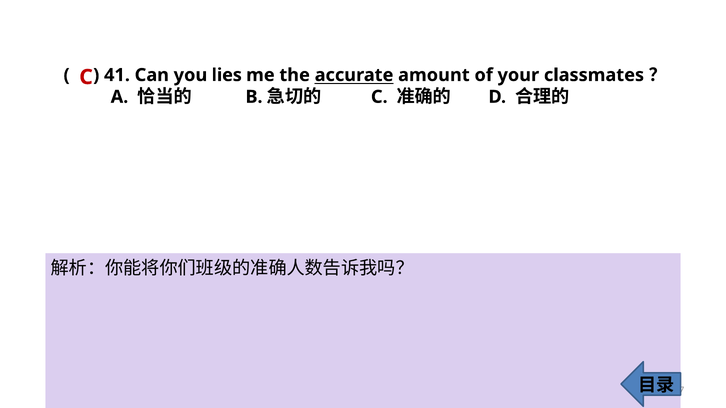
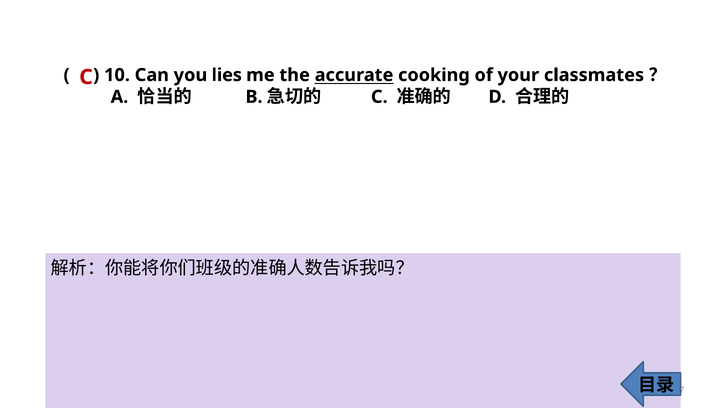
41: 41 -> 10 (117, 75)
amount: amount -> cooking (434, 75)
